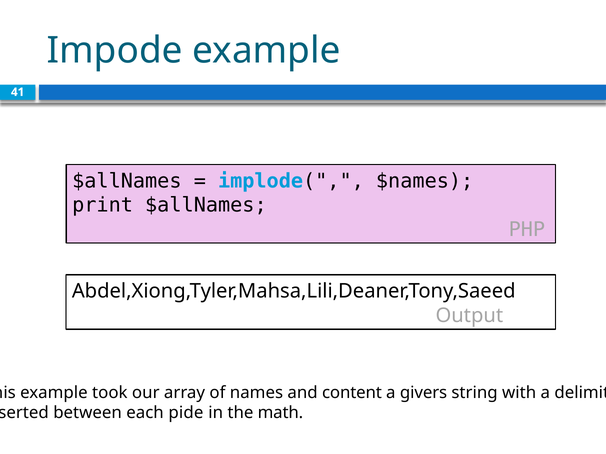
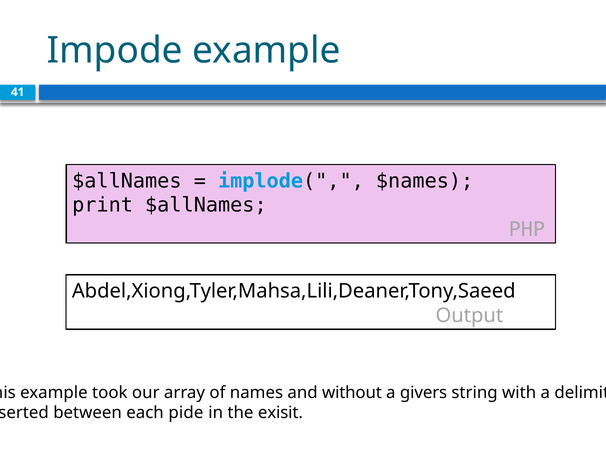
content: content -> without (352, 393)
math: math -> exisit (280, 413)
